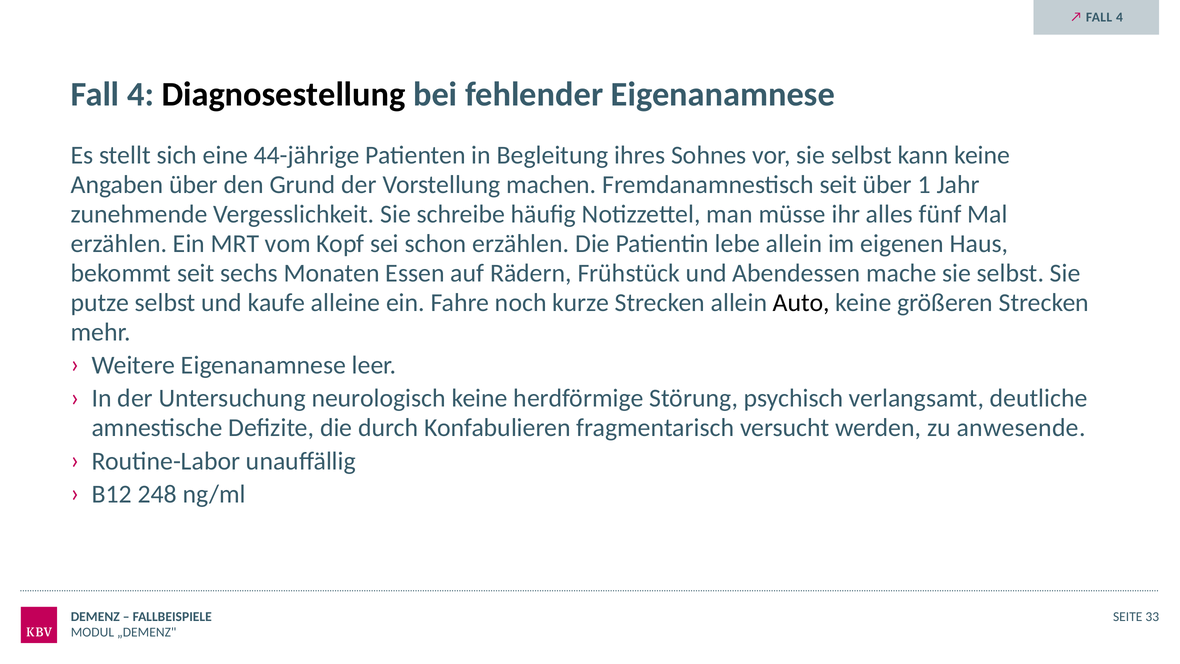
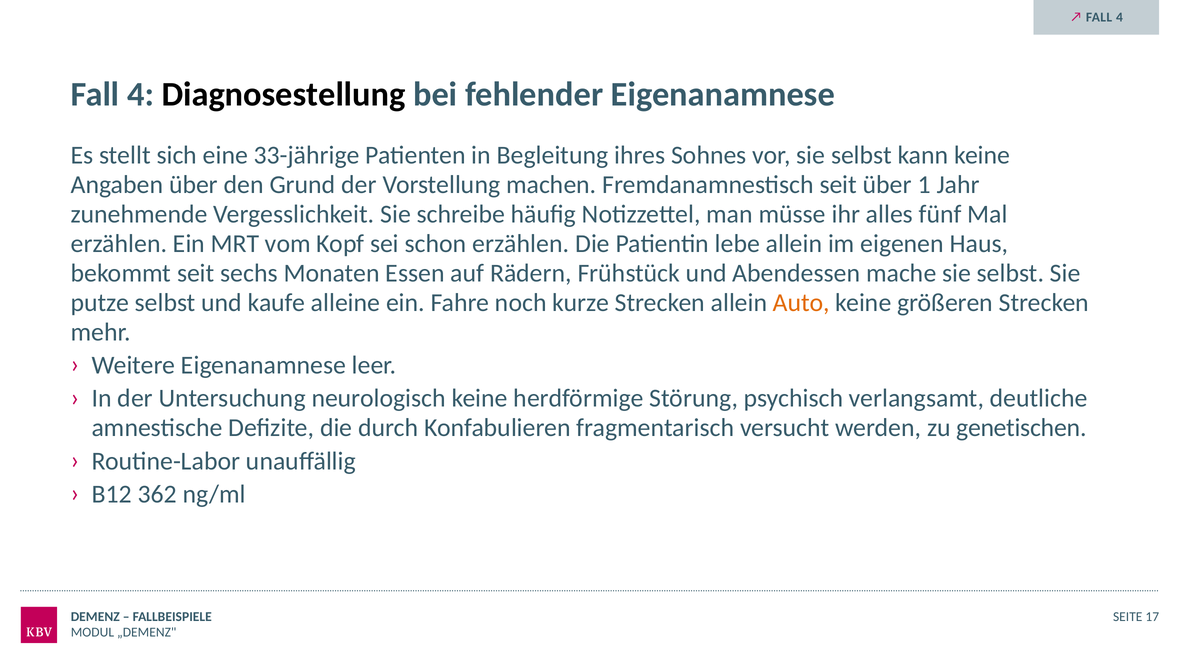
44-jährige: 44-jährige -> 33-jährige (307, 155)
Auto colour: black -> orange (801, 303)
anwesende: anwesende -> genetischen (1021, 428)
248: 248 -> 362 (157, 494)
33: 33 -> 17 (1152, 616)
